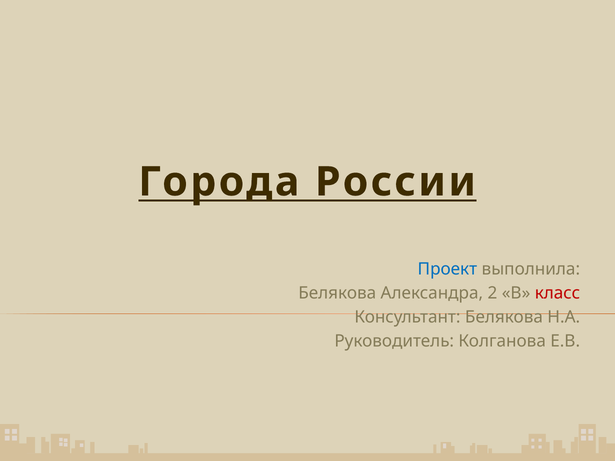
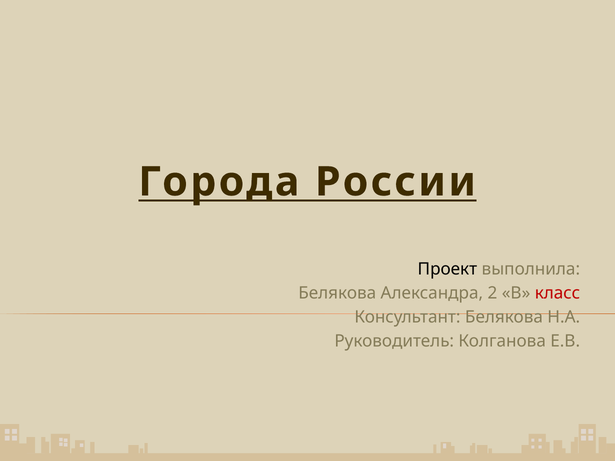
Проект colour: blue -> black (447, 269)
